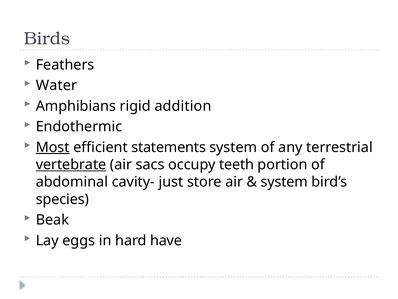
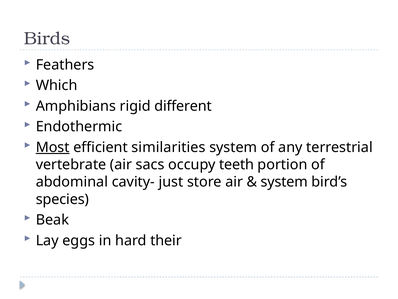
Water: Water -> Which (57, 85)
addition: addition -> different (183, 106)
statements: statements -> similarities (168, 147)
vertebrate underline: present -> none (71, 164)
have: have -> their (166, 240)
